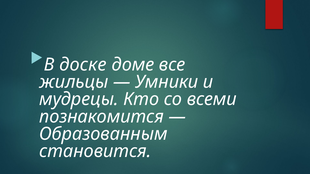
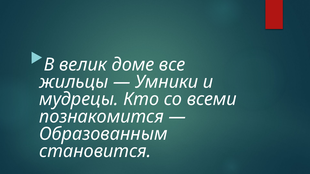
доске: доске -> велик (83, 65)
